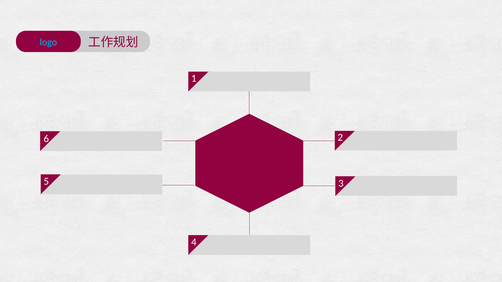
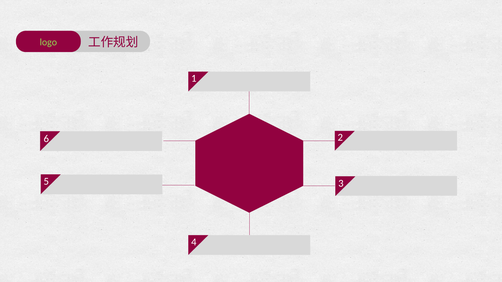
logo colour: light blue -> light green (48, 42)
